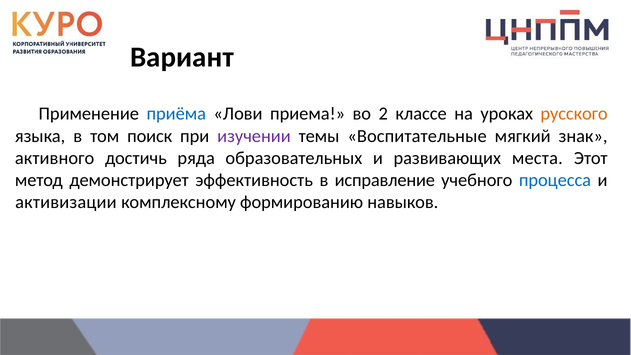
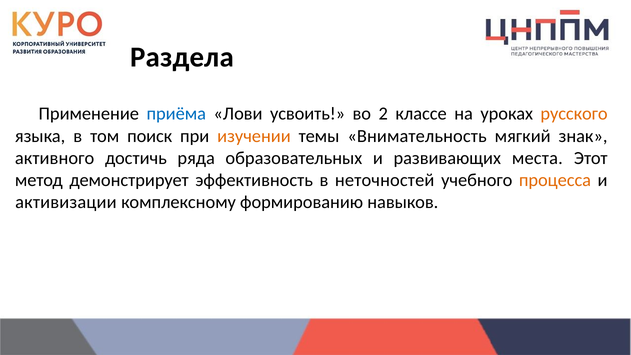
Вариант: Вариант -> Раздела (182, 57)
приема: приема -> усвоить (308, 114)
изучении colour: purple -> orange (254, 136)
Воспитательные: Воспитательные -> Внимательность (417, 136)
исправление: исправление -> неточностей (385, 180)
процесса colour: blue -> orange (555, 180)
